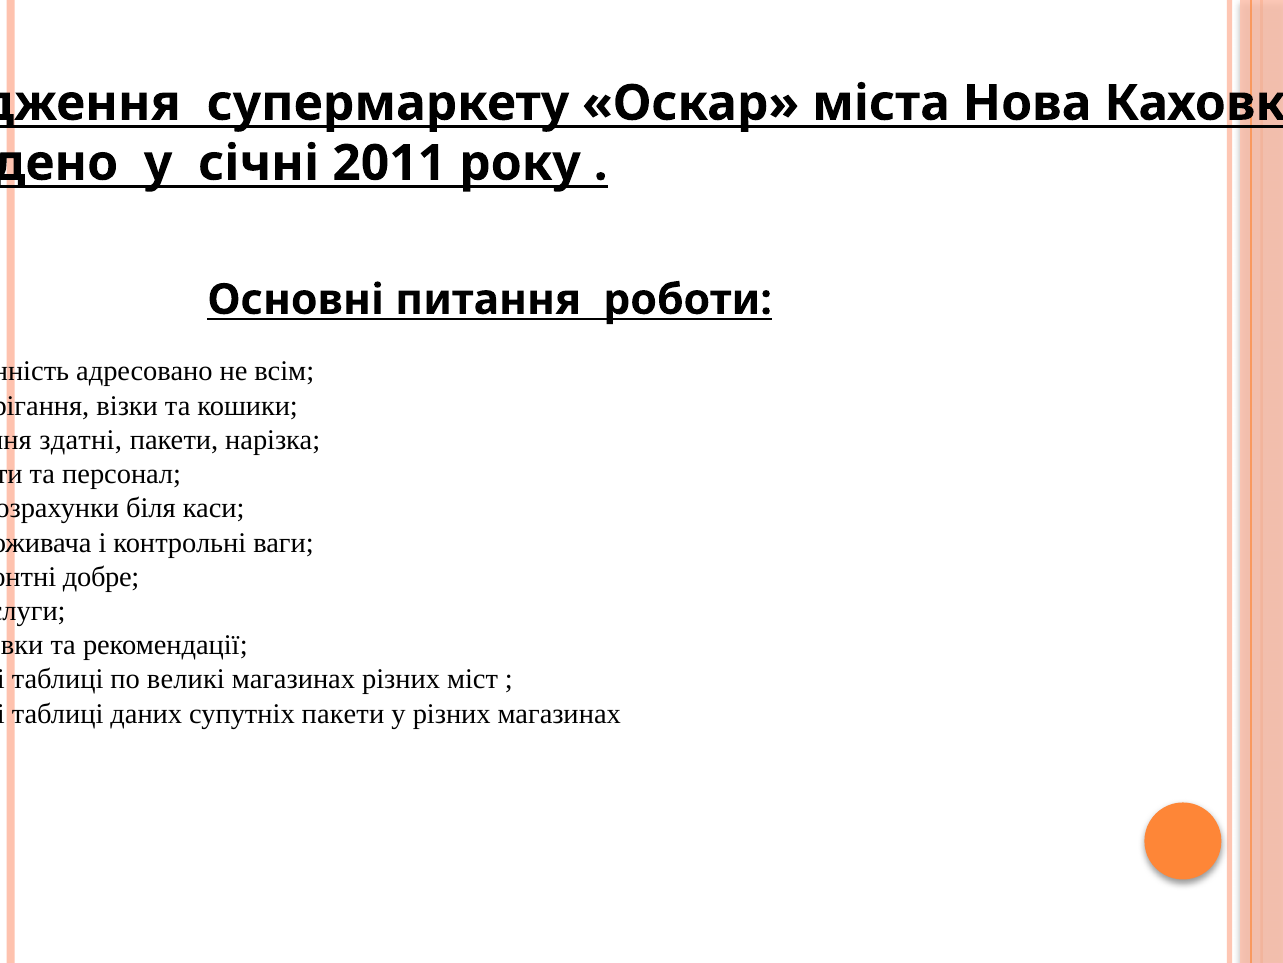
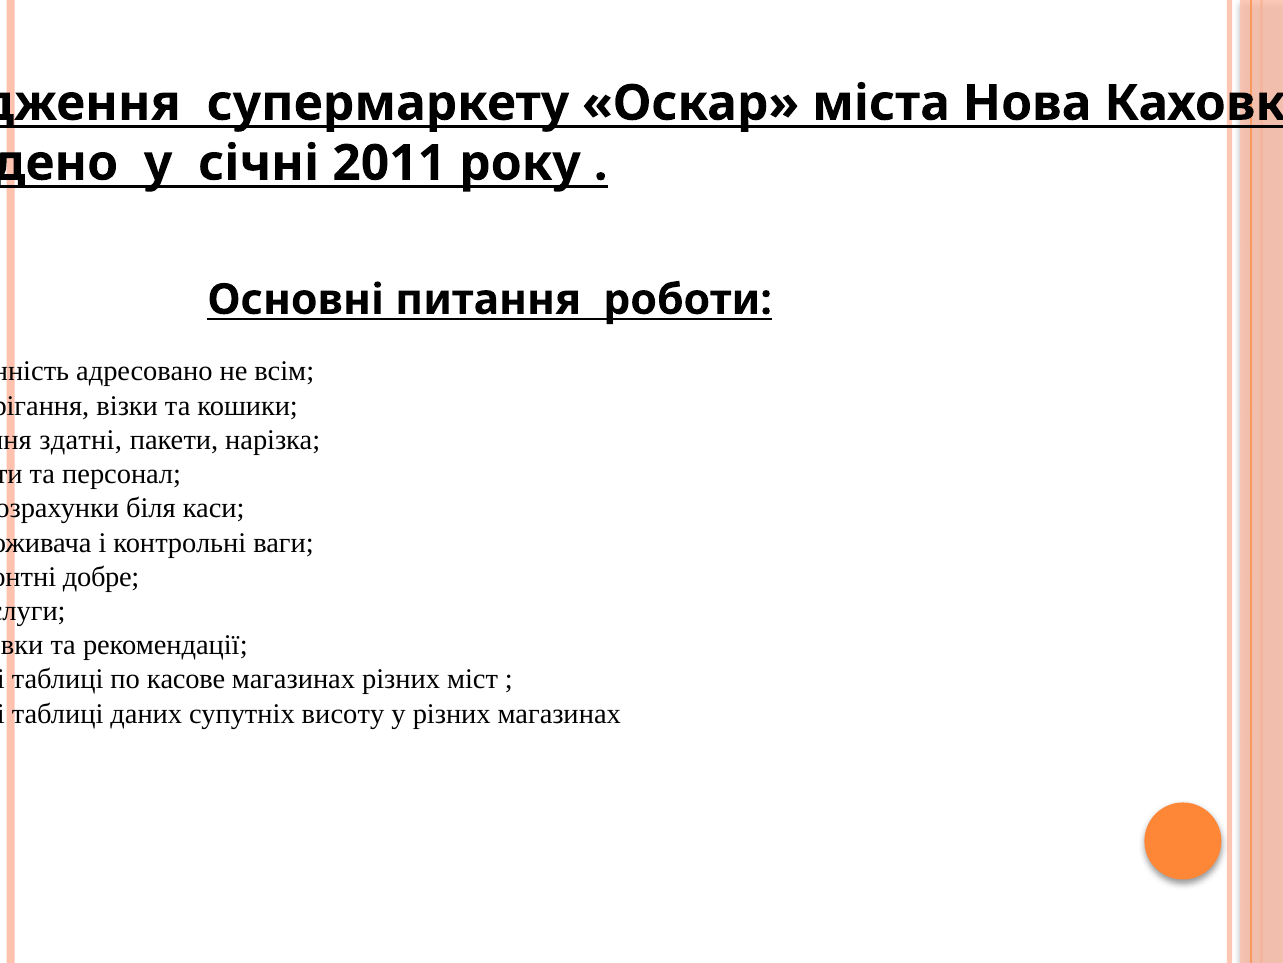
великі: великі -> касове (186, 679)
супутніх пакети: пакети -> висоту (343, 713)
